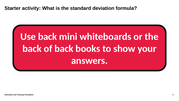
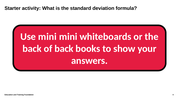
Use back: back -> mini (47, 37)
